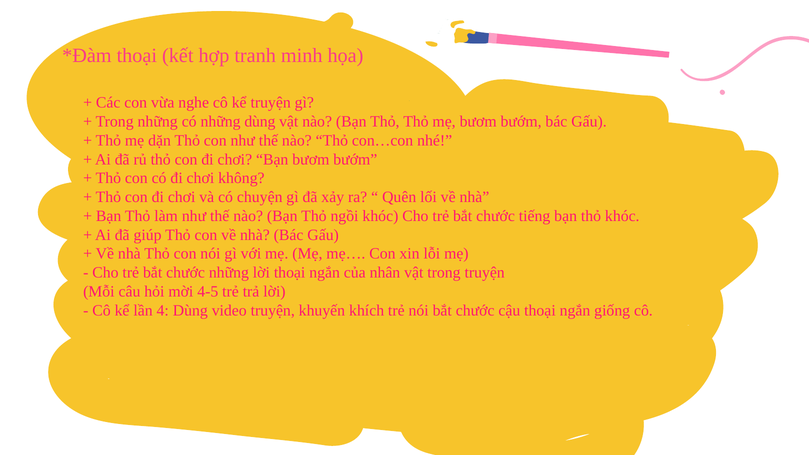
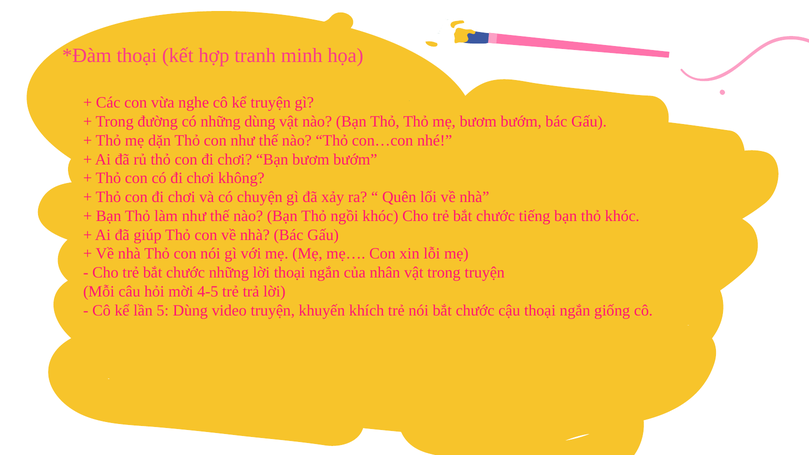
Trong những: những -> đường (158, 122)
4: 4 -> 5 (163, 311)
